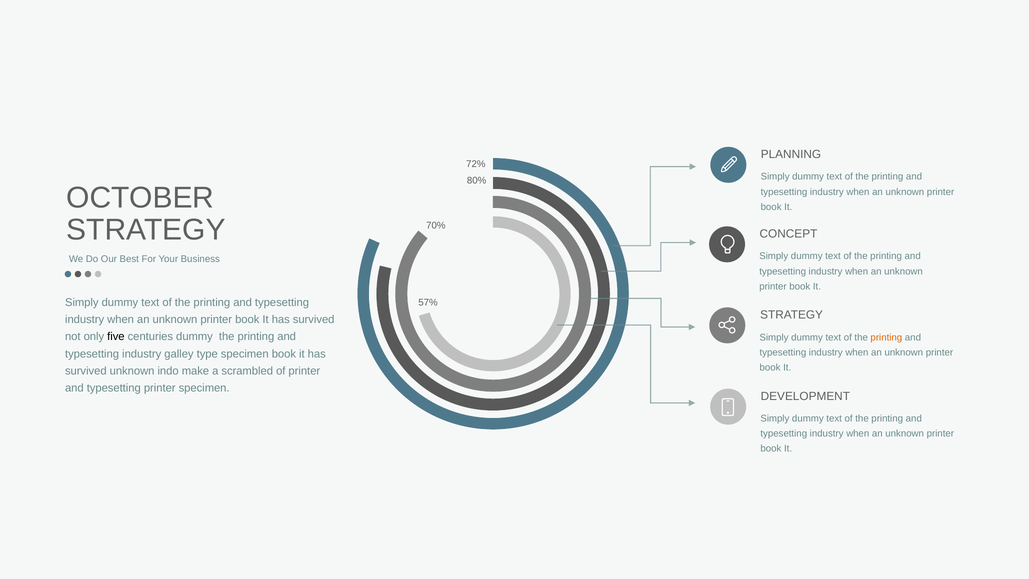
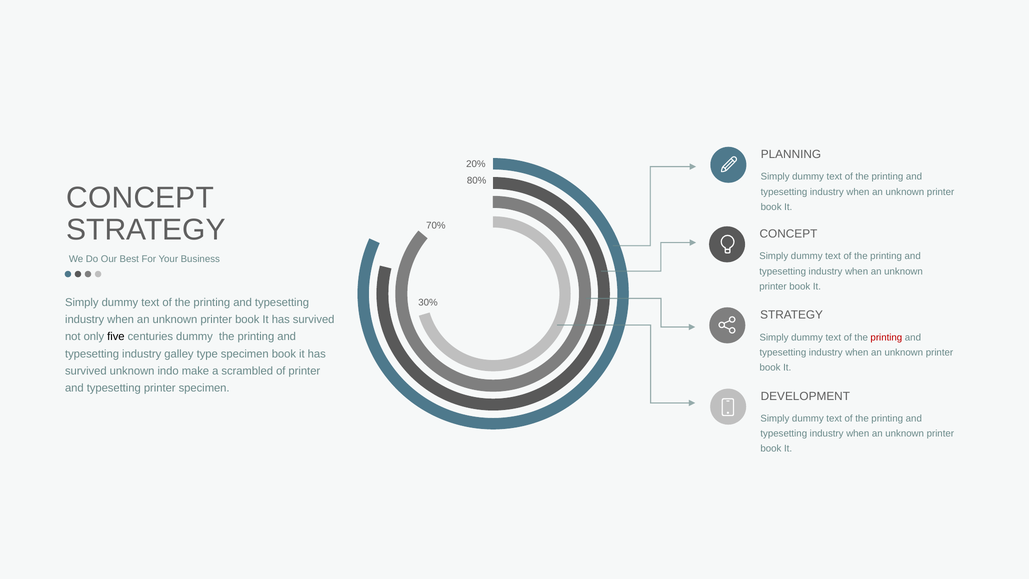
72%: 72% -> 20% (476, 164)
OCTOBER: OCTOBER -> CONCEPT (140, 198)
57%: 57% -> 30% (428, 303)
printing colour: orange -> red (886, 337)
